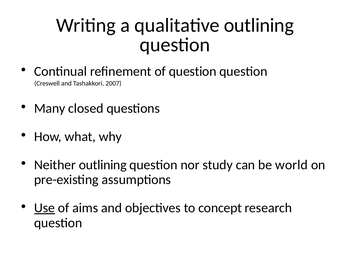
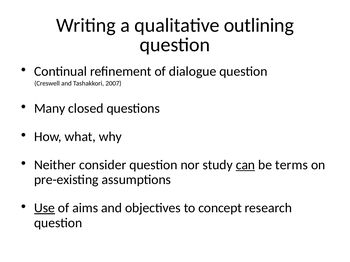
of question: question -> dialogue (193, 71)
Neither outlining: outlining -> consider (103, 165)
can underline: none -> present (245, 165)
world: world -> terms (291, 165)
